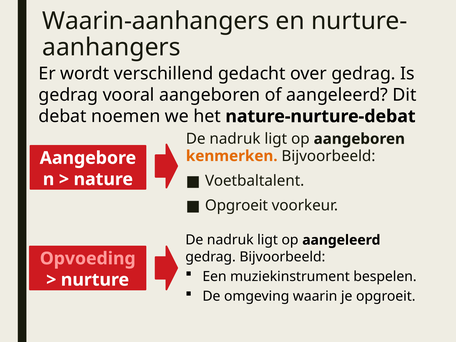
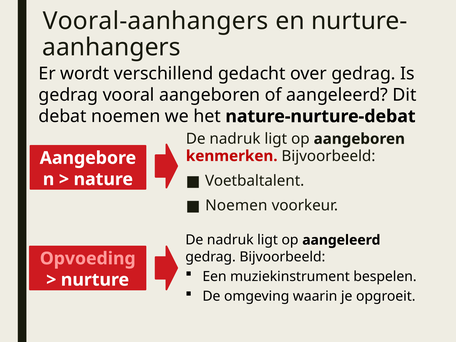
Waarin-aanhangers: Waarin-aanhangers -> Vooral-aanhangers (156, 21)
kenmerken colour: orange -> red (232, 156)
Opgroeit: Opgroeit -> Noemen (236, 206)
